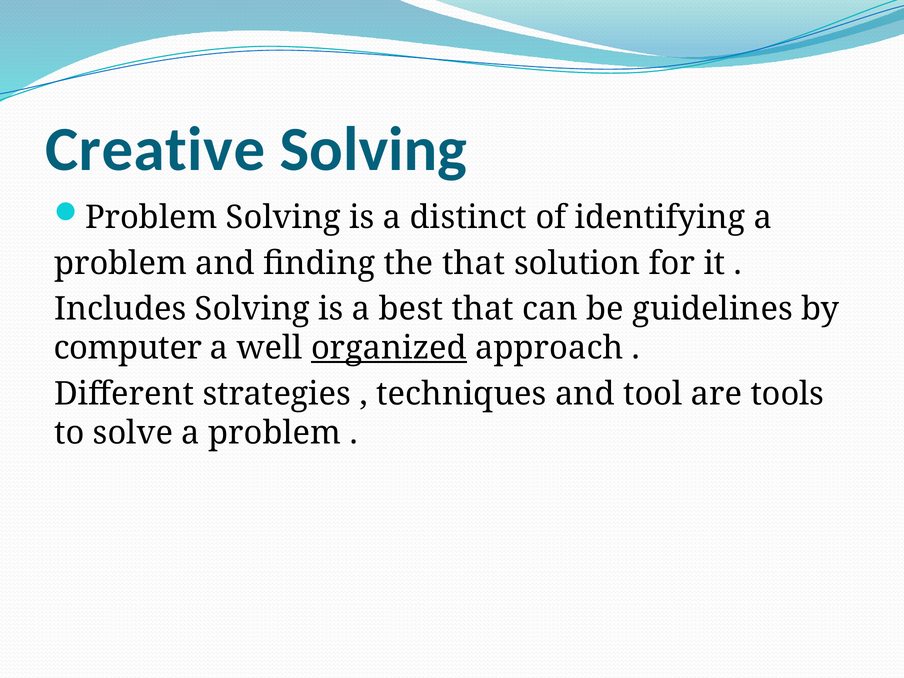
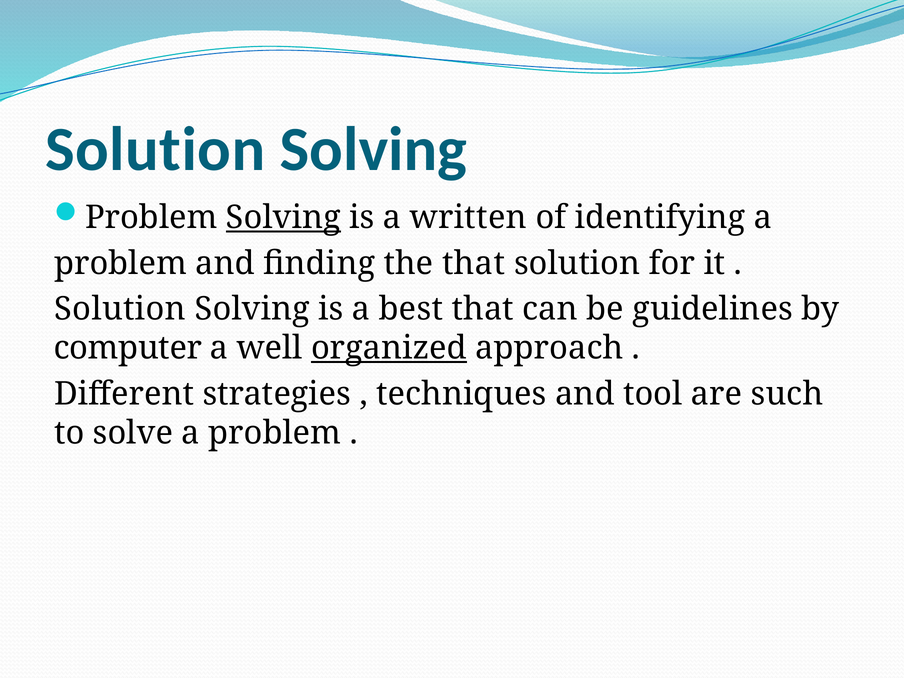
Creative: Creative -> Solution (155, 149)
Solving underline: none -> present (283, 218)
distinct: distinct -> written (468, 218)
Includes: Includes -> Solution (120, 309)
tools: tools -> such (787, 394)
